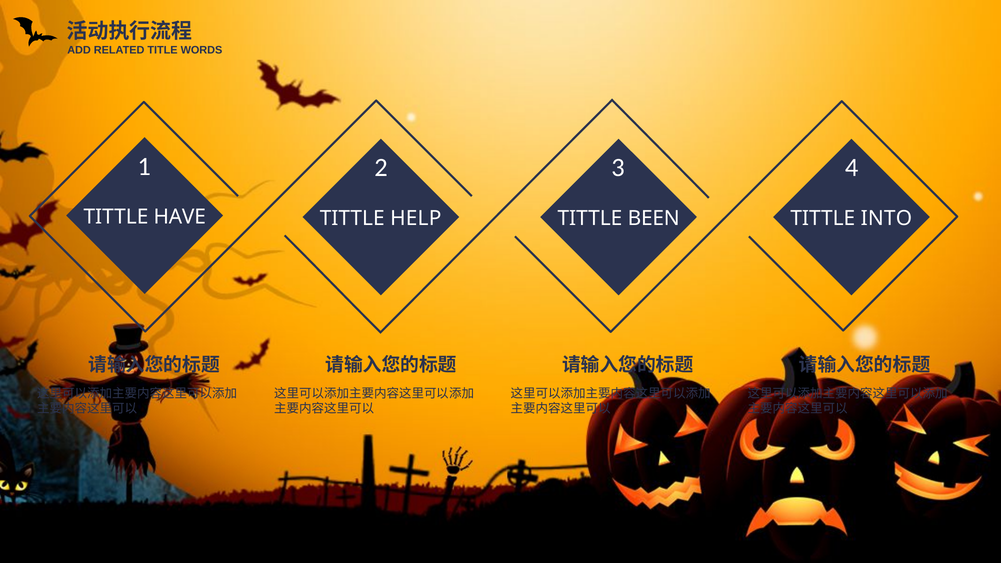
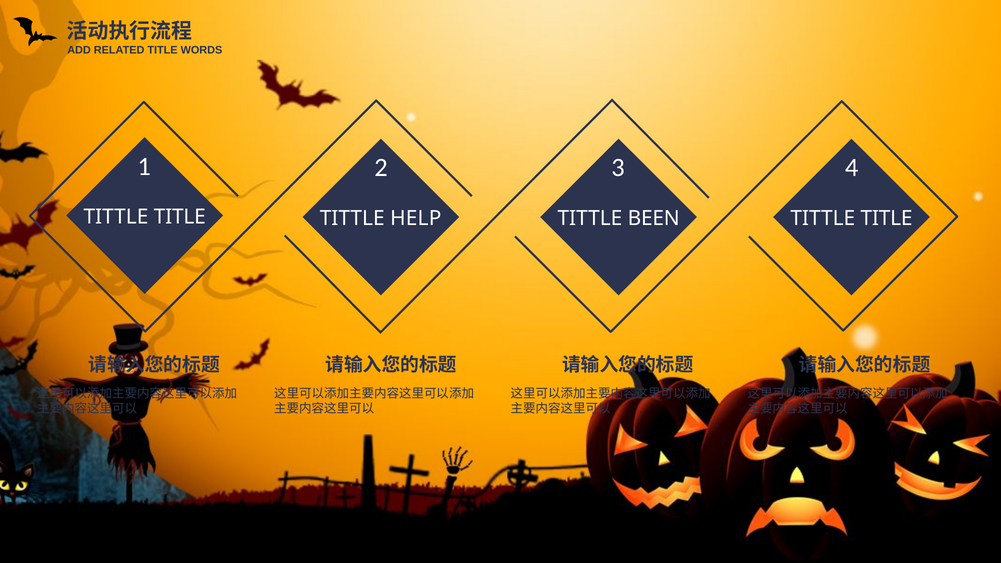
HAVE: HAVE -> TITLE (180, 217)
INTO: INTO -> TITLE (887, 218)
